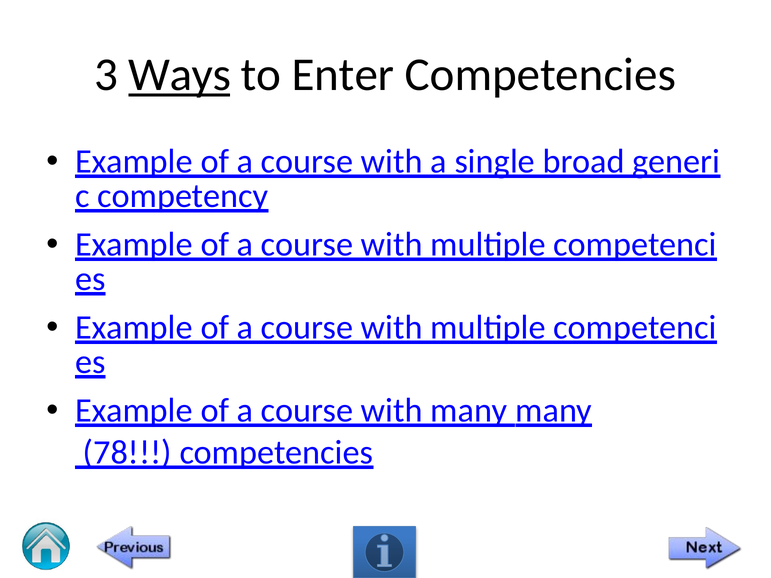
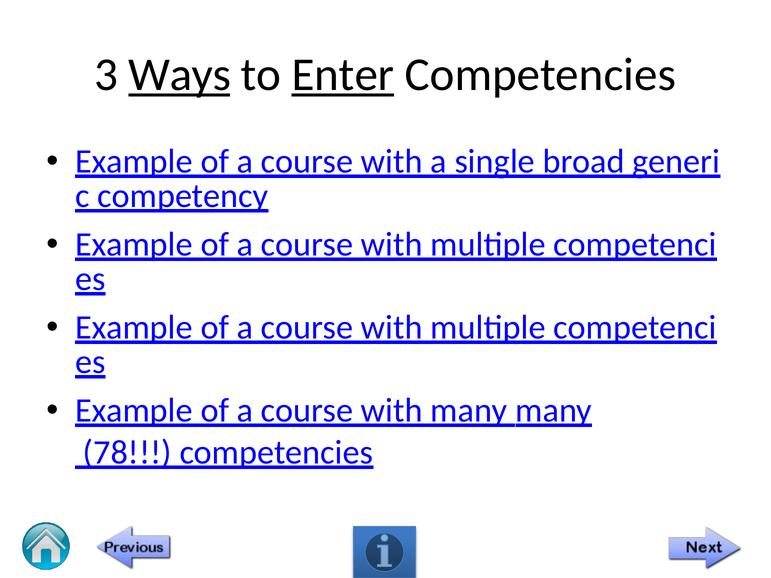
Enter underline: none -> present (343, 75)
